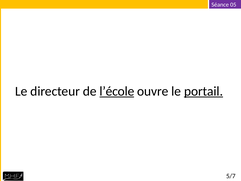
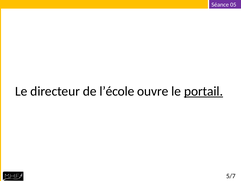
l’école underline: present -> none (117, 91)
